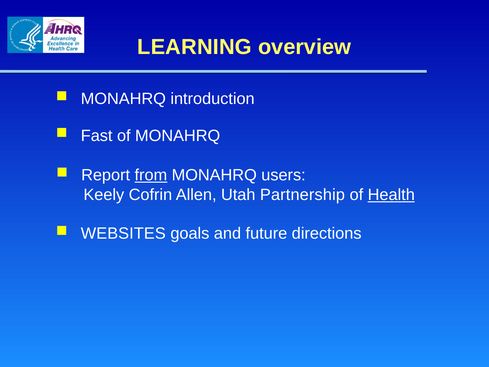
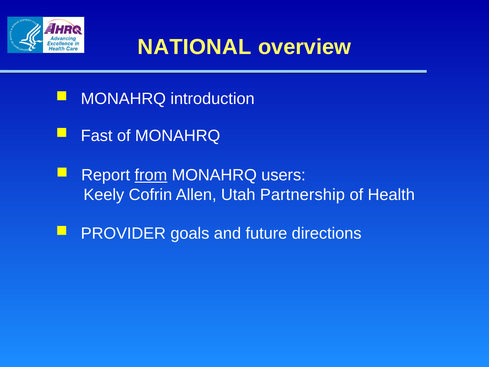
LEARNING: LEARNING -> NATIONAL (195, 47)
Health underline: present -> none (391, 195)
WEBSITES: WEBSITES -> PROVIDER (123, 233)
